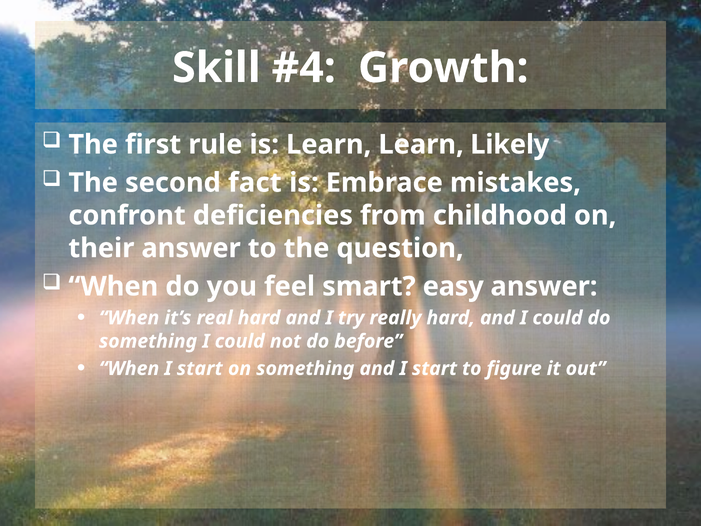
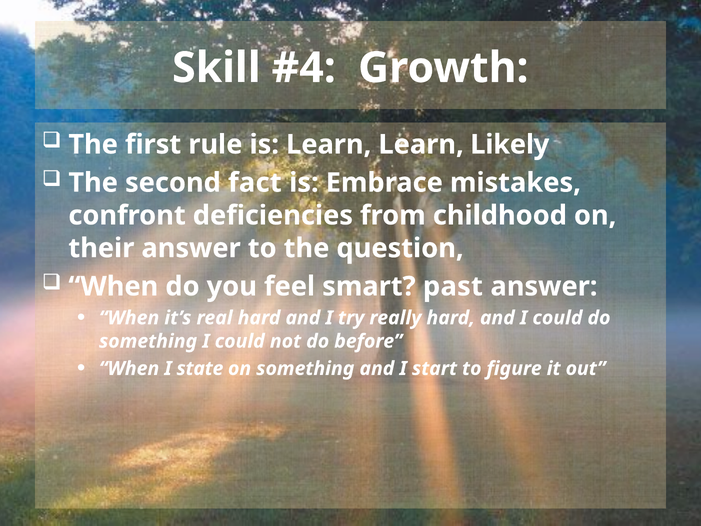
easy: easy -> past (453, 286)
When I start: start -> state (200, 368)
